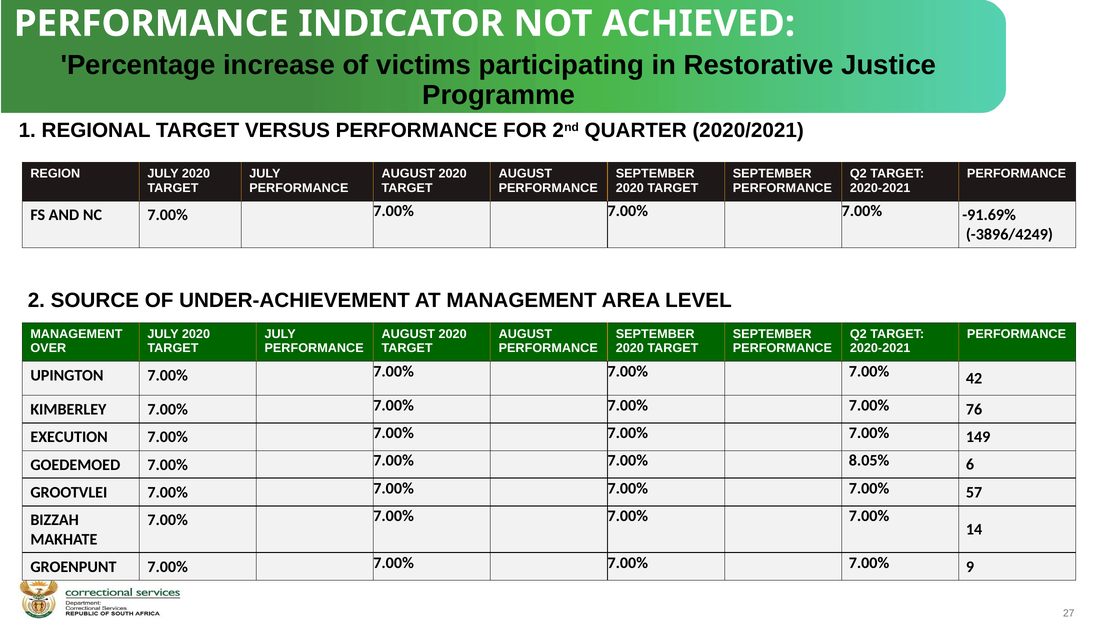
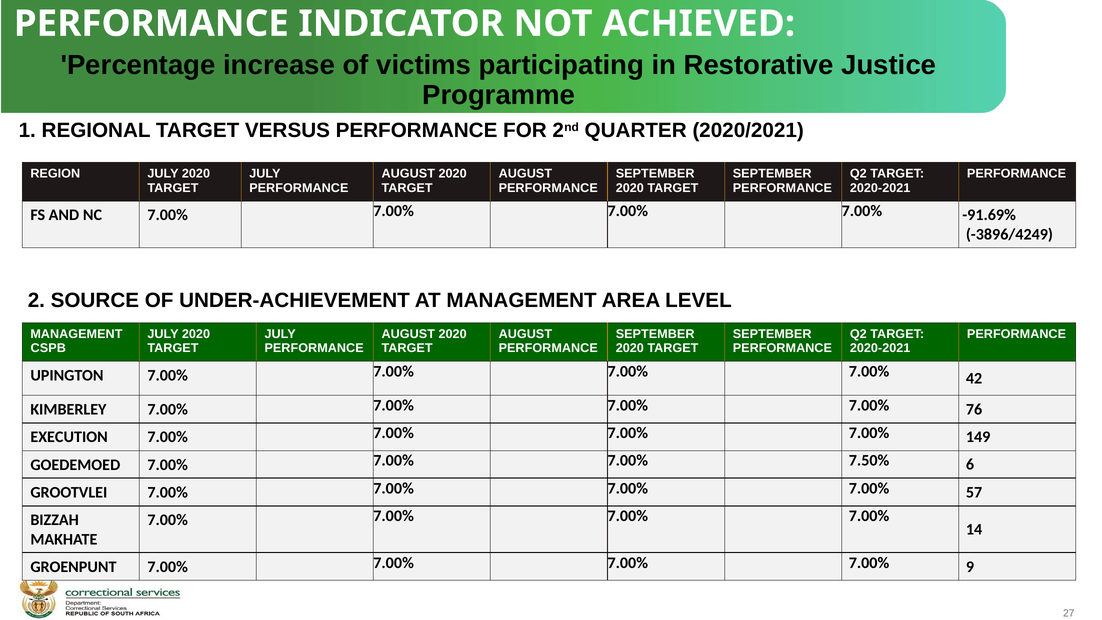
OVER: OVER -> CSPB (48, 348)
8.05%: 8.05% -> 7.50% (869, 461)
